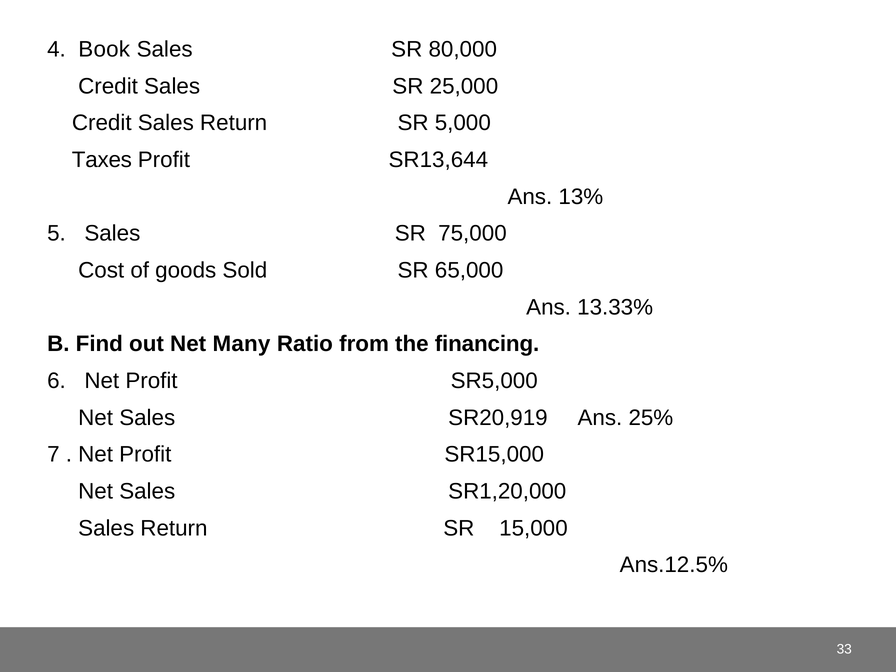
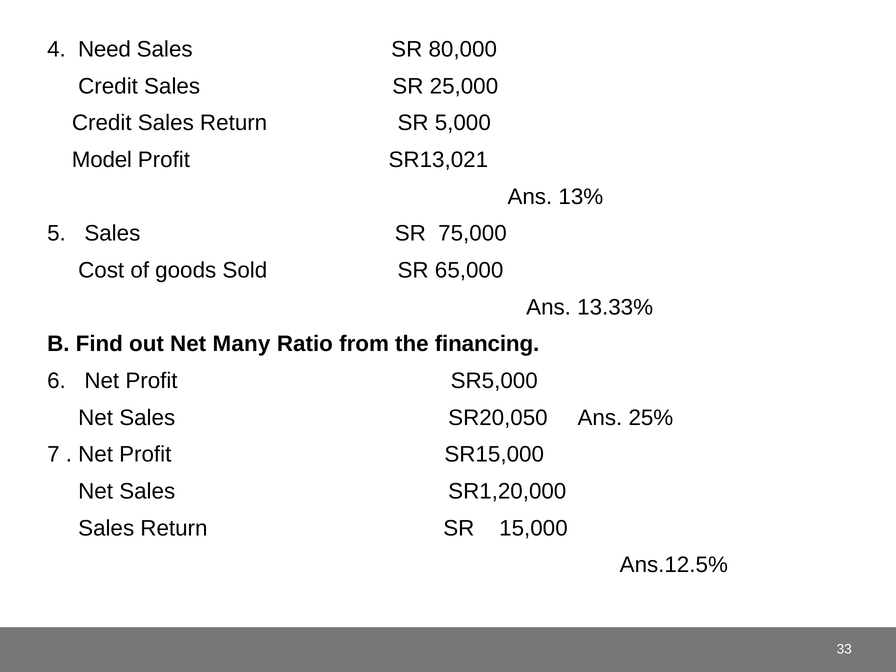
Book: Book -> Need (104, 49)
Taxes: Taxes -> Model (102, 160)
SR13,644: SR13,644 -> SR13,021 (438, 160)
SR20,919: SR20,919 -> SR20,050 (498, 418)
